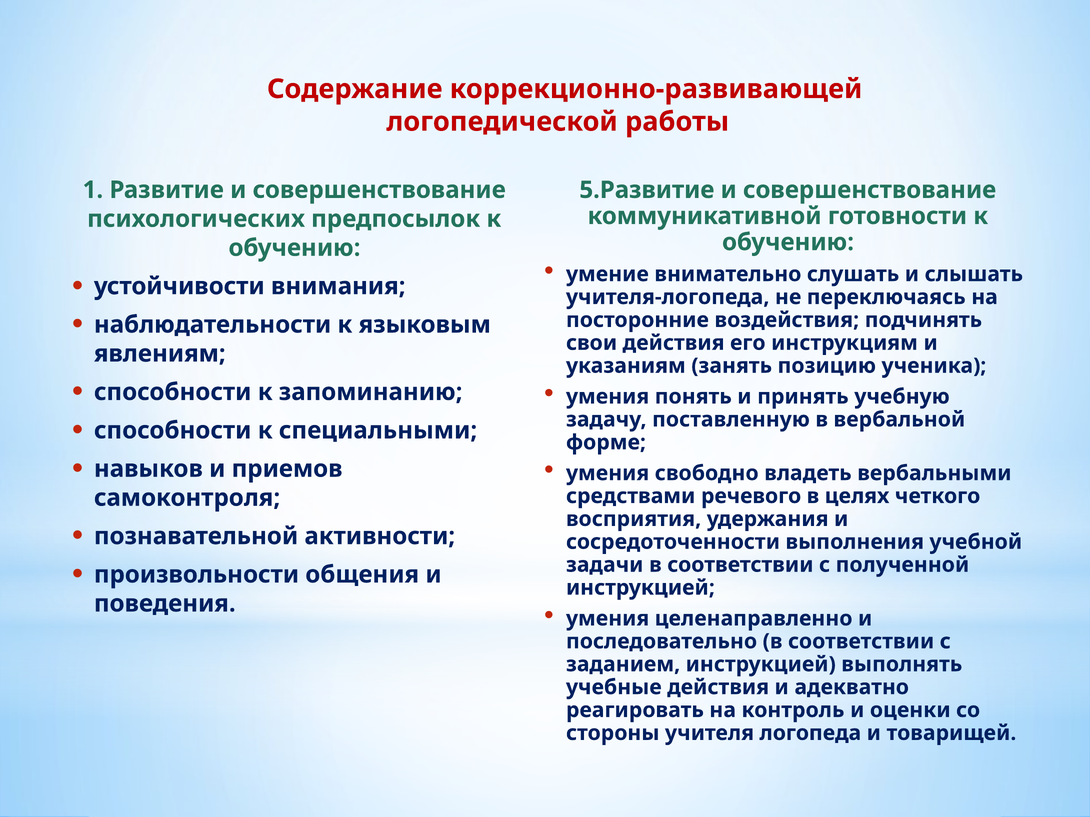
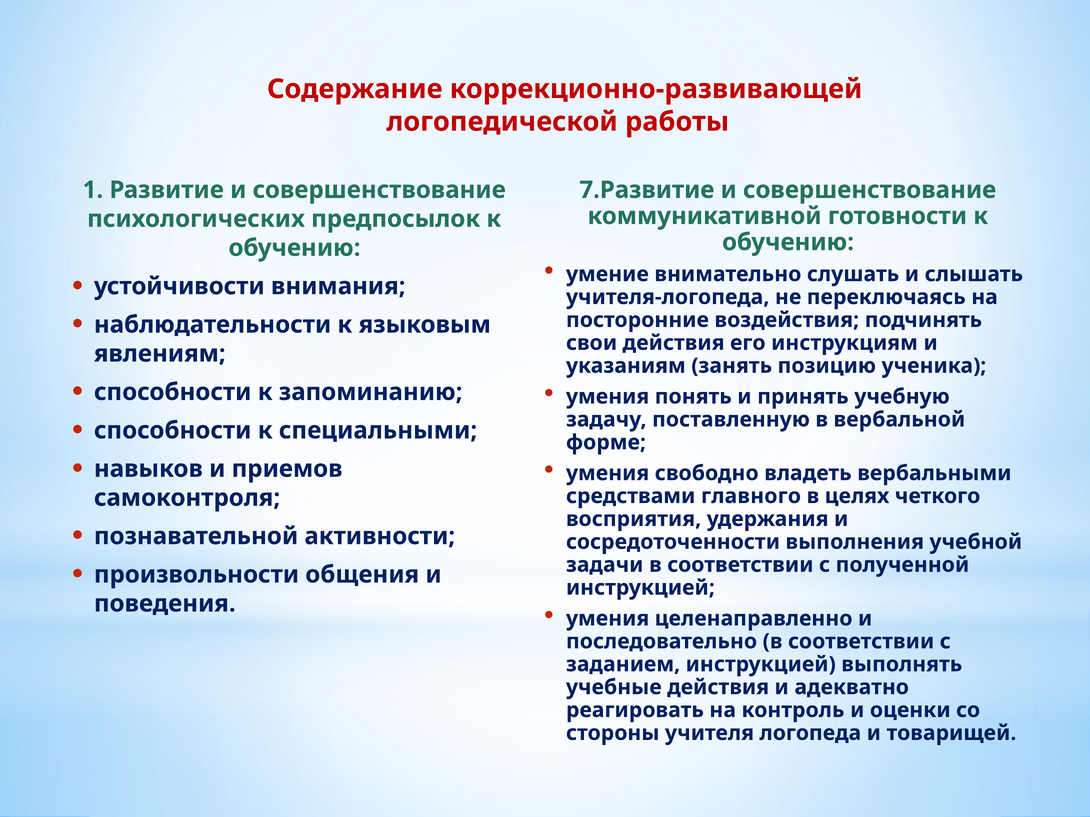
5.Развитие: 5.Развитие -> 7.Развитие (647, 190)
речевого: речевого -> главного (751, 496)
